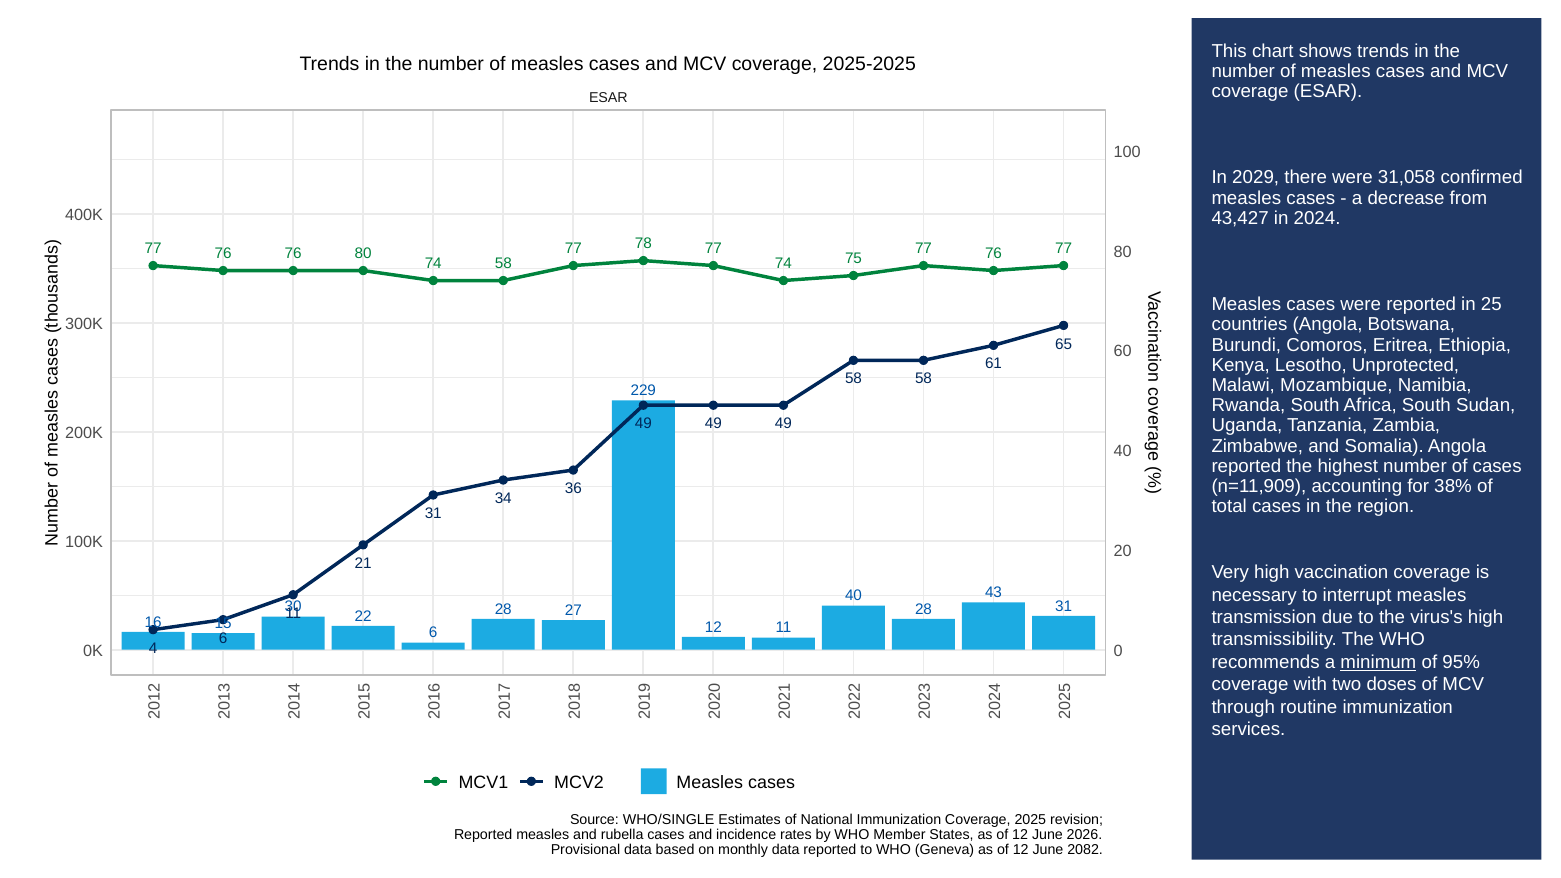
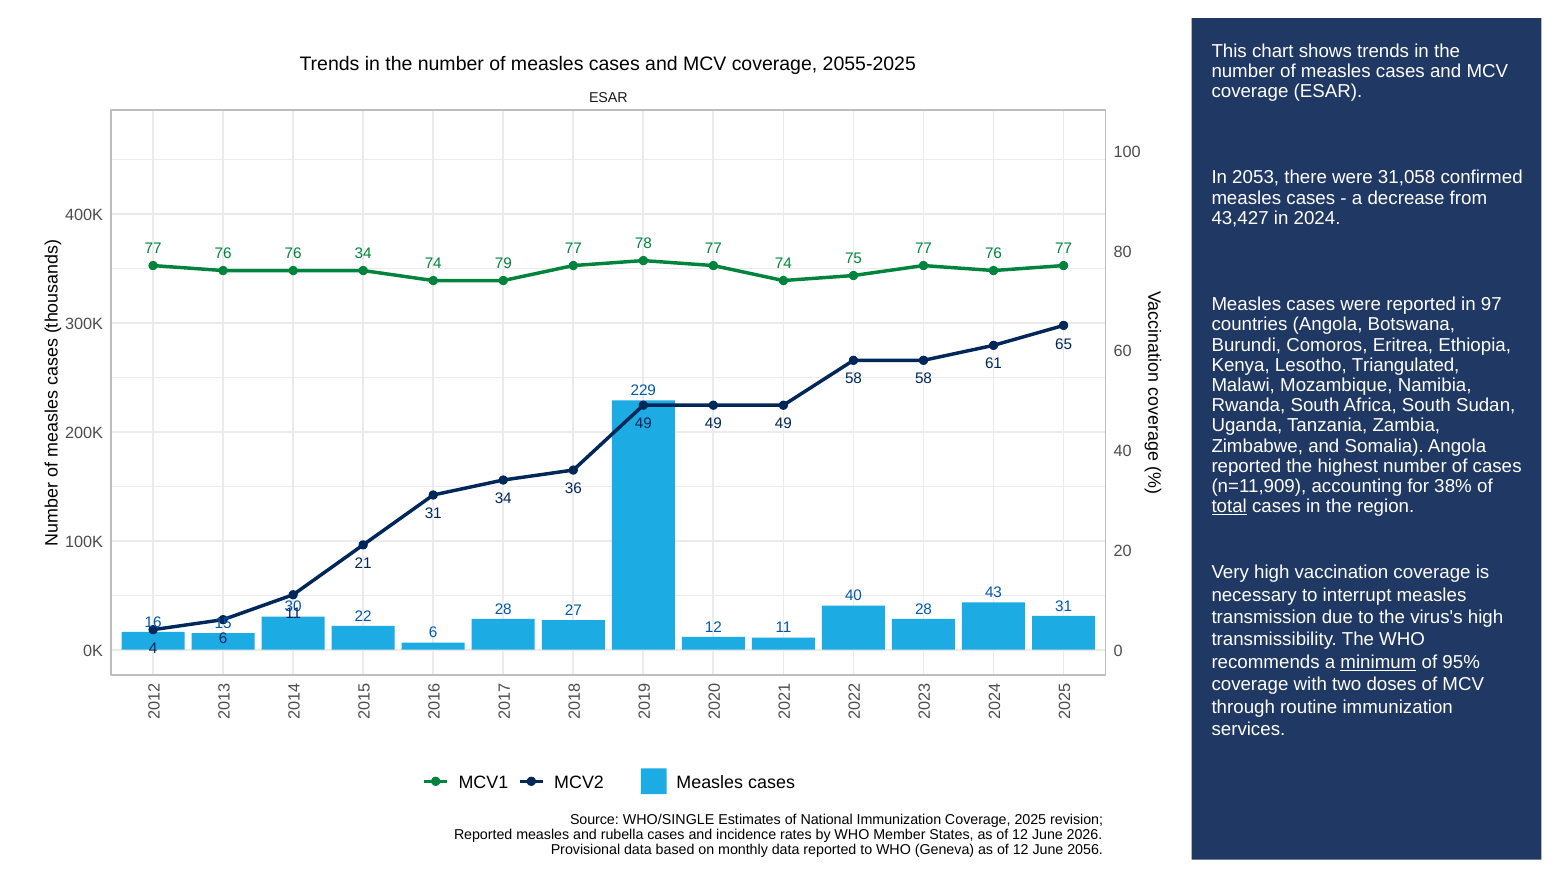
2025-2025: 2025-2025 -> 2055-2025 (869, 64)
2029: 2029 -> 2053 (1256, 178)
76 80: 80 -> 34 (363, 253)
74 58: 58 -> 79 (503, 263)
25: 25 -> 97 (1491, 305)
Unprotected: Unprotected -> Triangulated (1406, 365)
total underline: none -> present (1229, 506)
2082: 2082 -> 2056 (1085, 850)
